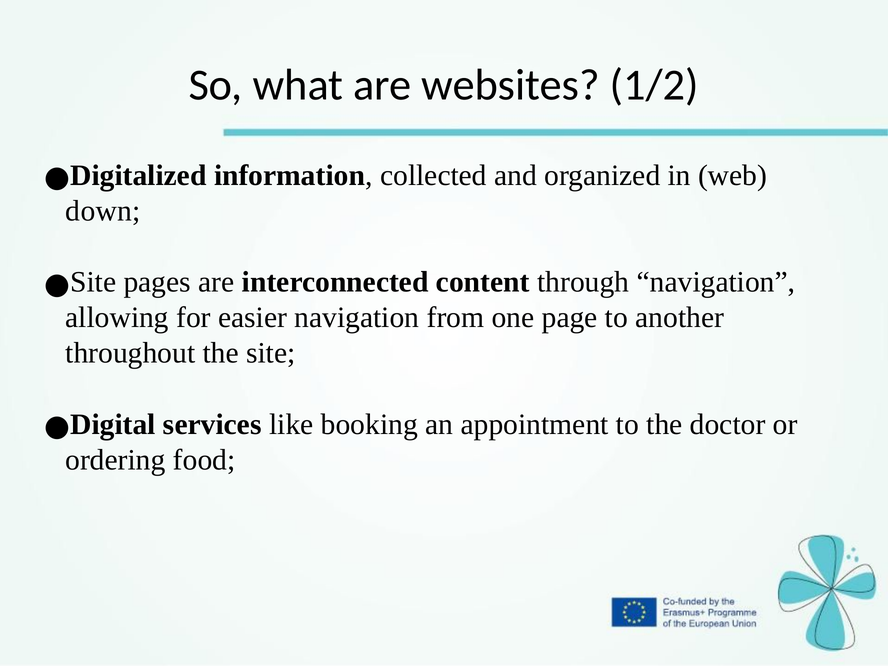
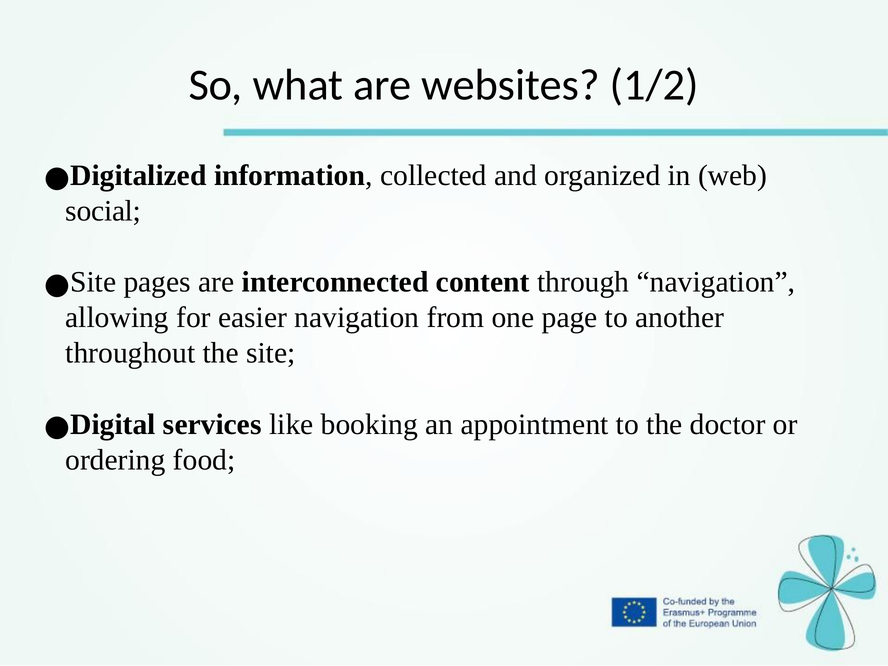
down: down -> social (103, 211)
